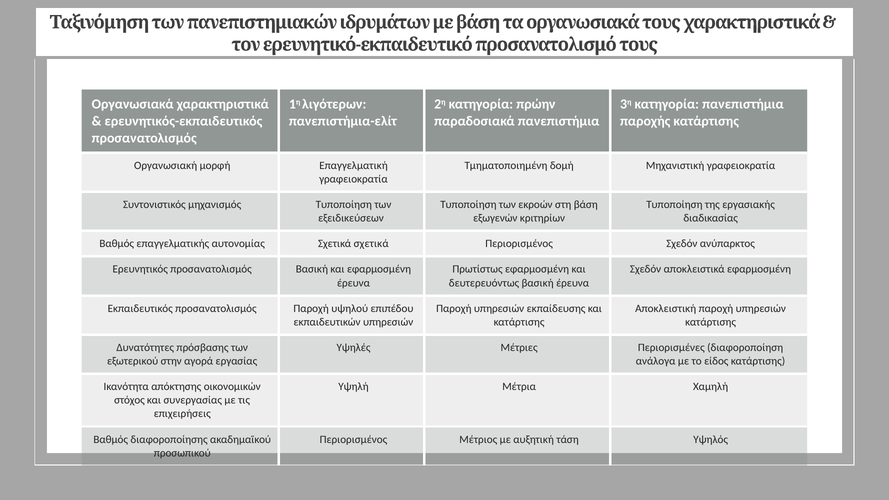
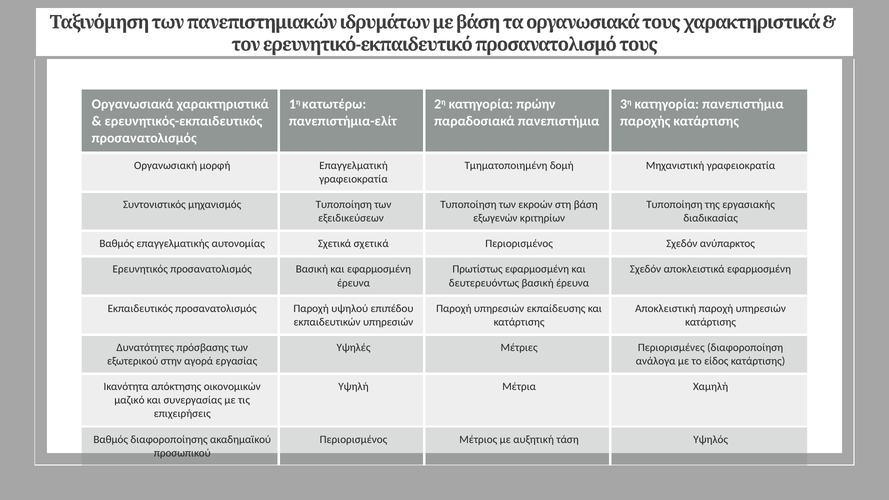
λιγότερων: λιγότερων -> κατωτέρω (334, 104)
στόχος: στόχος -> μαζικό (129, 400)
